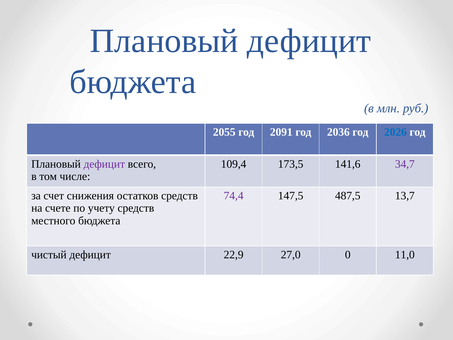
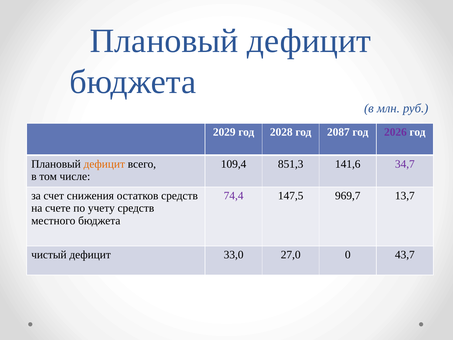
2055: 2055 -> 2029 (224, 132)
2091: 2091 -> 2028 (281, 132)
2036: 2036 -> 2087 (338, 132)
2026 colour: blue -> purple (395, 132)
дефицит colour: purple -> orange (104, 164)
173,5: 173,5 -> 851,3 (291, 164)
487,5: 487,5 -> 969,7 (348, 196)
22,9: 22,9 -> 33,0 (234, 254)
11,0: 11,0 -> 43,7 (405, 254)
